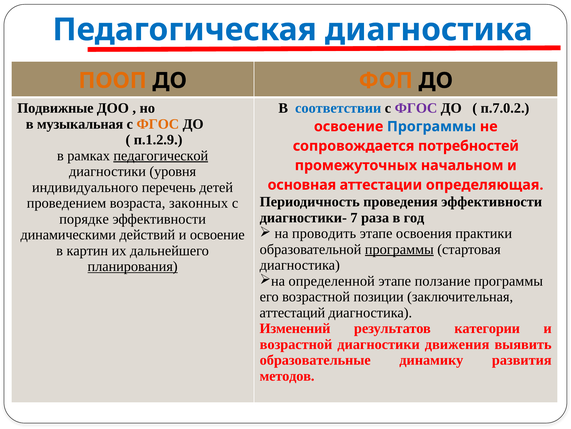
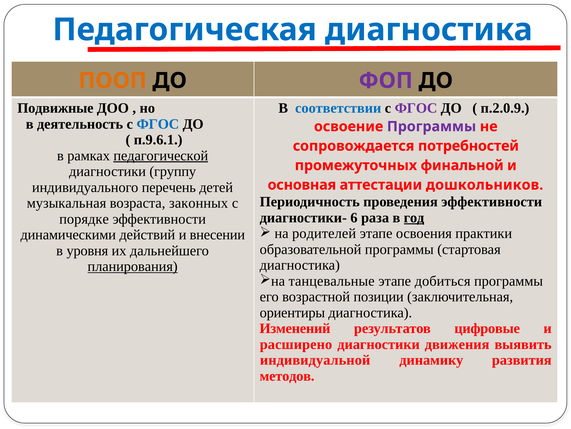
ФОП colour: orange -> purple (386, 80)
п.7.0.2: п.7.0.2 -> п.2.0.9 (505, 108)
музыкальная: музыкальная -> деятельность (80, 124)
ФГОС colour: orange -> blue (158, 124)
Программы colour: blue -> purple (432, 126)
п.1.2.9: п.1.2.9 -> п.9.6.1 (158, 140)
начальном: начальном -> финальной (462, 165)
уровня: уровня -> группу (173, 171)
определяющая: определяющая -> дошкольников (485, 185)
проведением: проведением -> музыкальная (66, 203)
7: 7 -> 6 (354, 217)
год underline: none -> present (414, 217)
проводить: проводить -> родителей (324, 233)
и освоение: освоение -> внесении (217, 234)
программы underline: present -> none (399, 249)
картин: картин -> уровня (87, 250)
определенной: определенной -> танцевальные (332, 281)
ползание: ползание -> добиться (443, 281)
аттестаций: аттестаций -> ориентиры (292, 312)
категории: категории -> цифровые (487, 328)
возрастной: возрастной -> расширено (296, 344)
образовательные: образовательные -> индивидуальной (315, 360)
